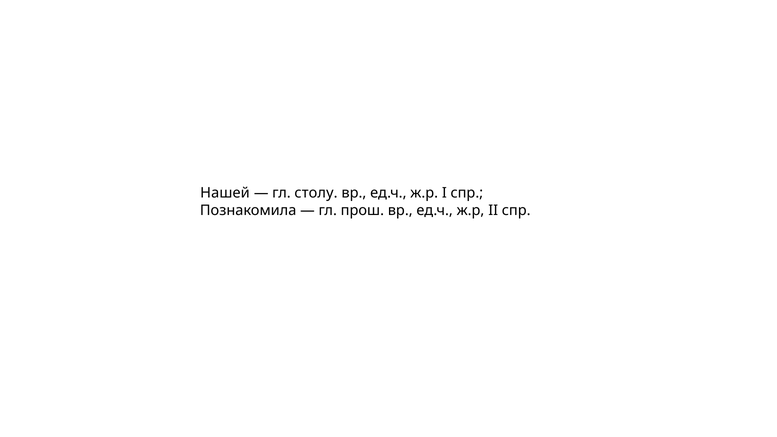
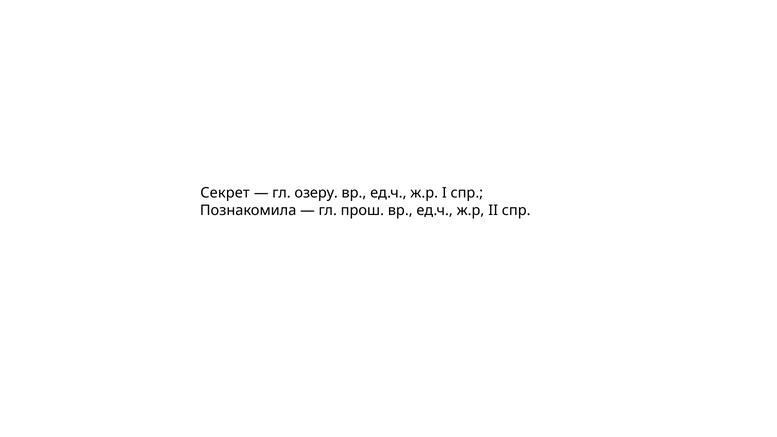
Нашей: Нашей -> Секрет (225, 193)
столу: столу -> озеру (316, 193)
